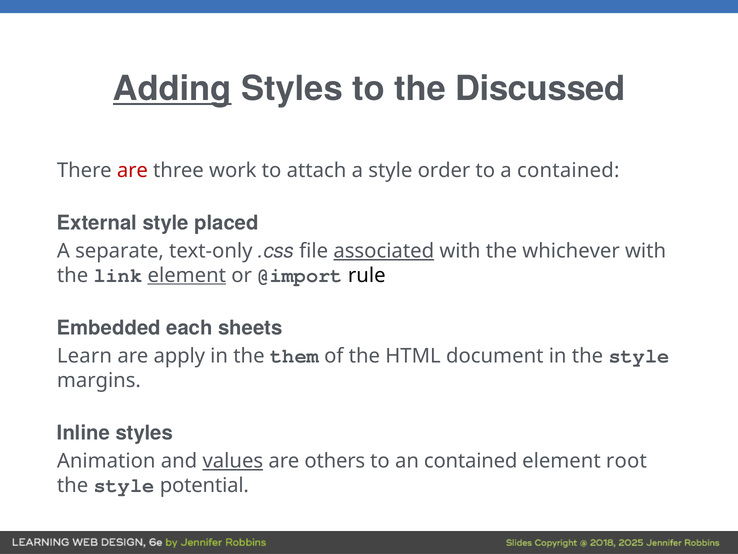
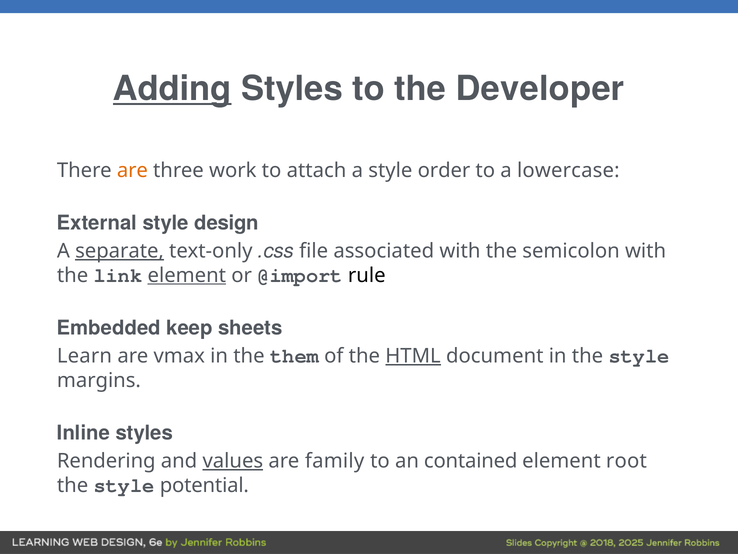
Discussed: Discussed -> Developer (540, 89)
are colour: red -> orange (132, 170)
a contained: contained -> lowercase (568, 170)
placed: placed -> design (227, 223)
separate underline: none -> present (120, 251)
associated underline: present -> none (384, 251)
whichever: whichever -> semicolon (571, 251)
each: each -> keep (189, 328)
apply: apply -> vmax (179, 356)
HTML underline: none -> present (413, 356)
Animation: Animation -> Rendering (106, 460)
others: others -> family (335, 460)
